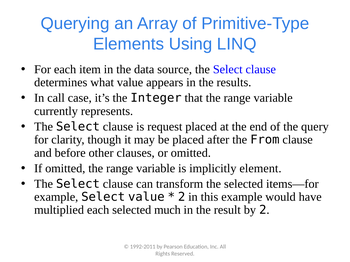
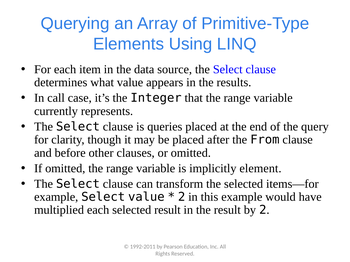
request: request -> queries (165, 127)
selected much: much -> result (167, 210)
